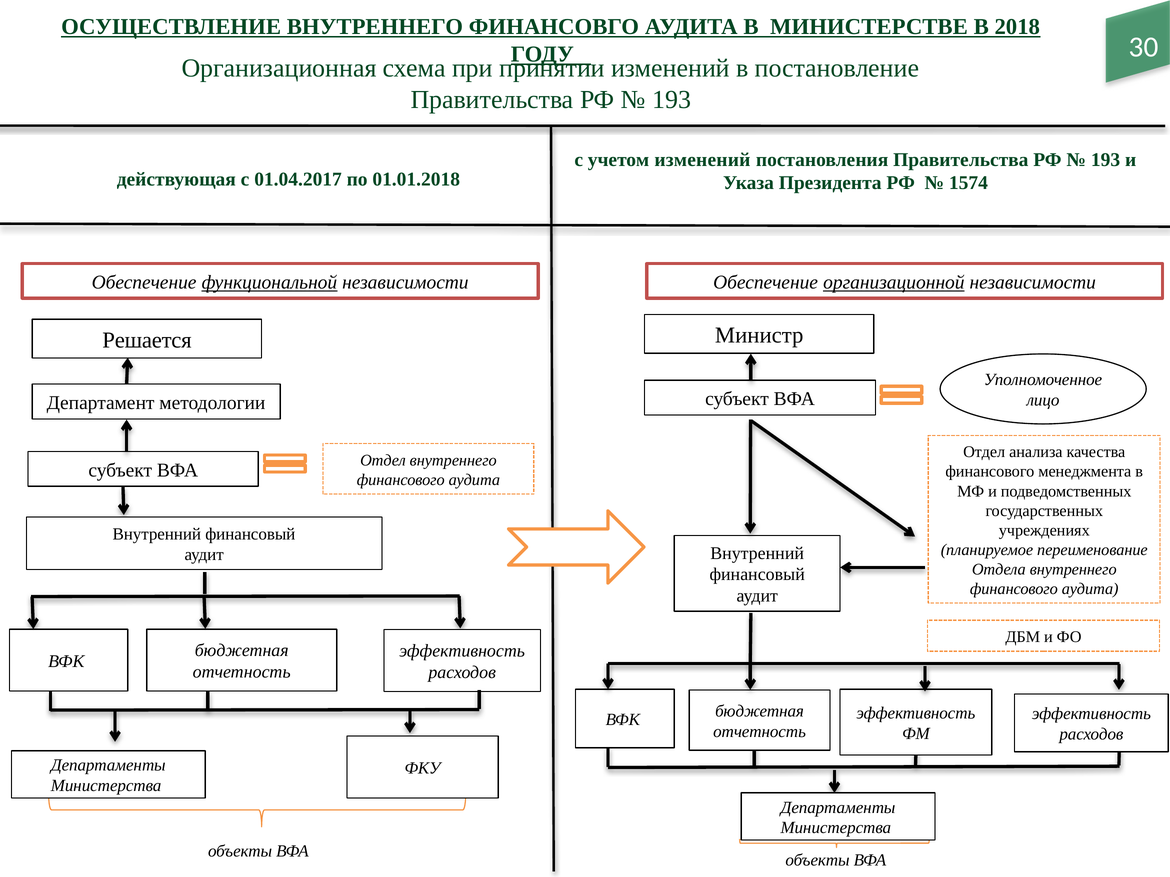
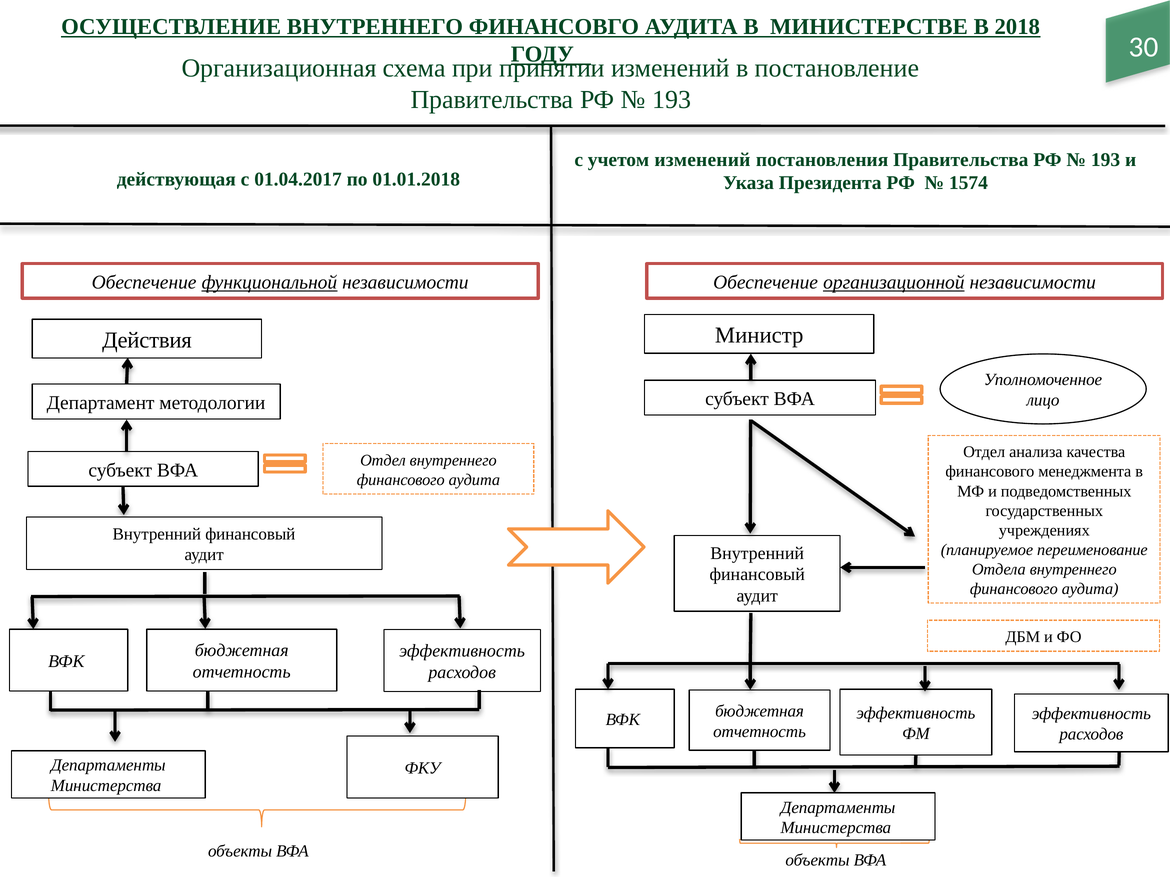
Решается: Решается -> Действия (147, 340)
